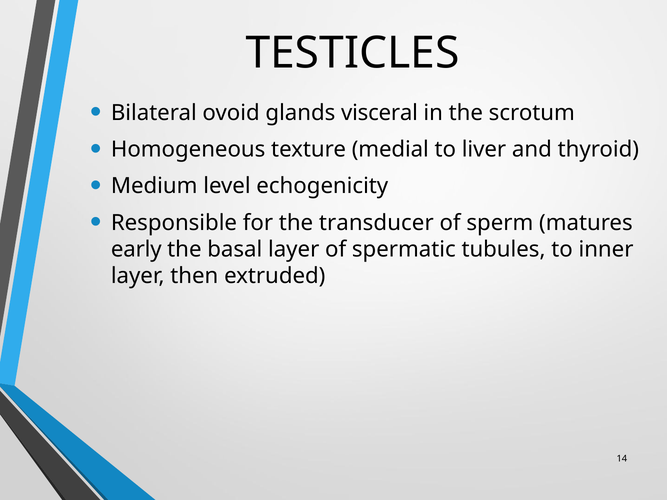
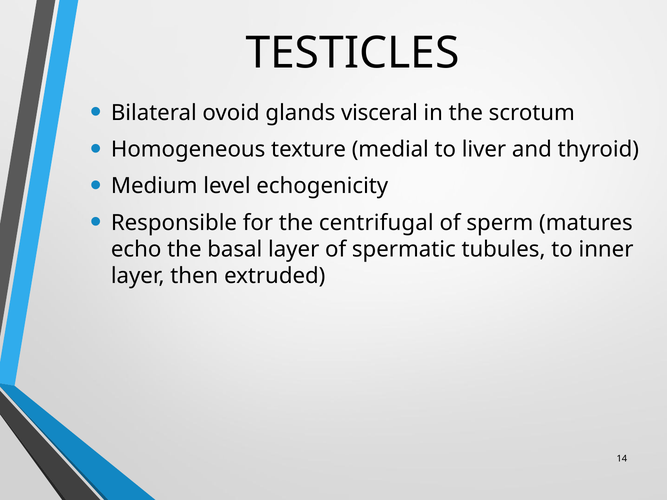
transducer: transducer -> centrifugal (376, 223)
early: early -> echo (136, 250)
